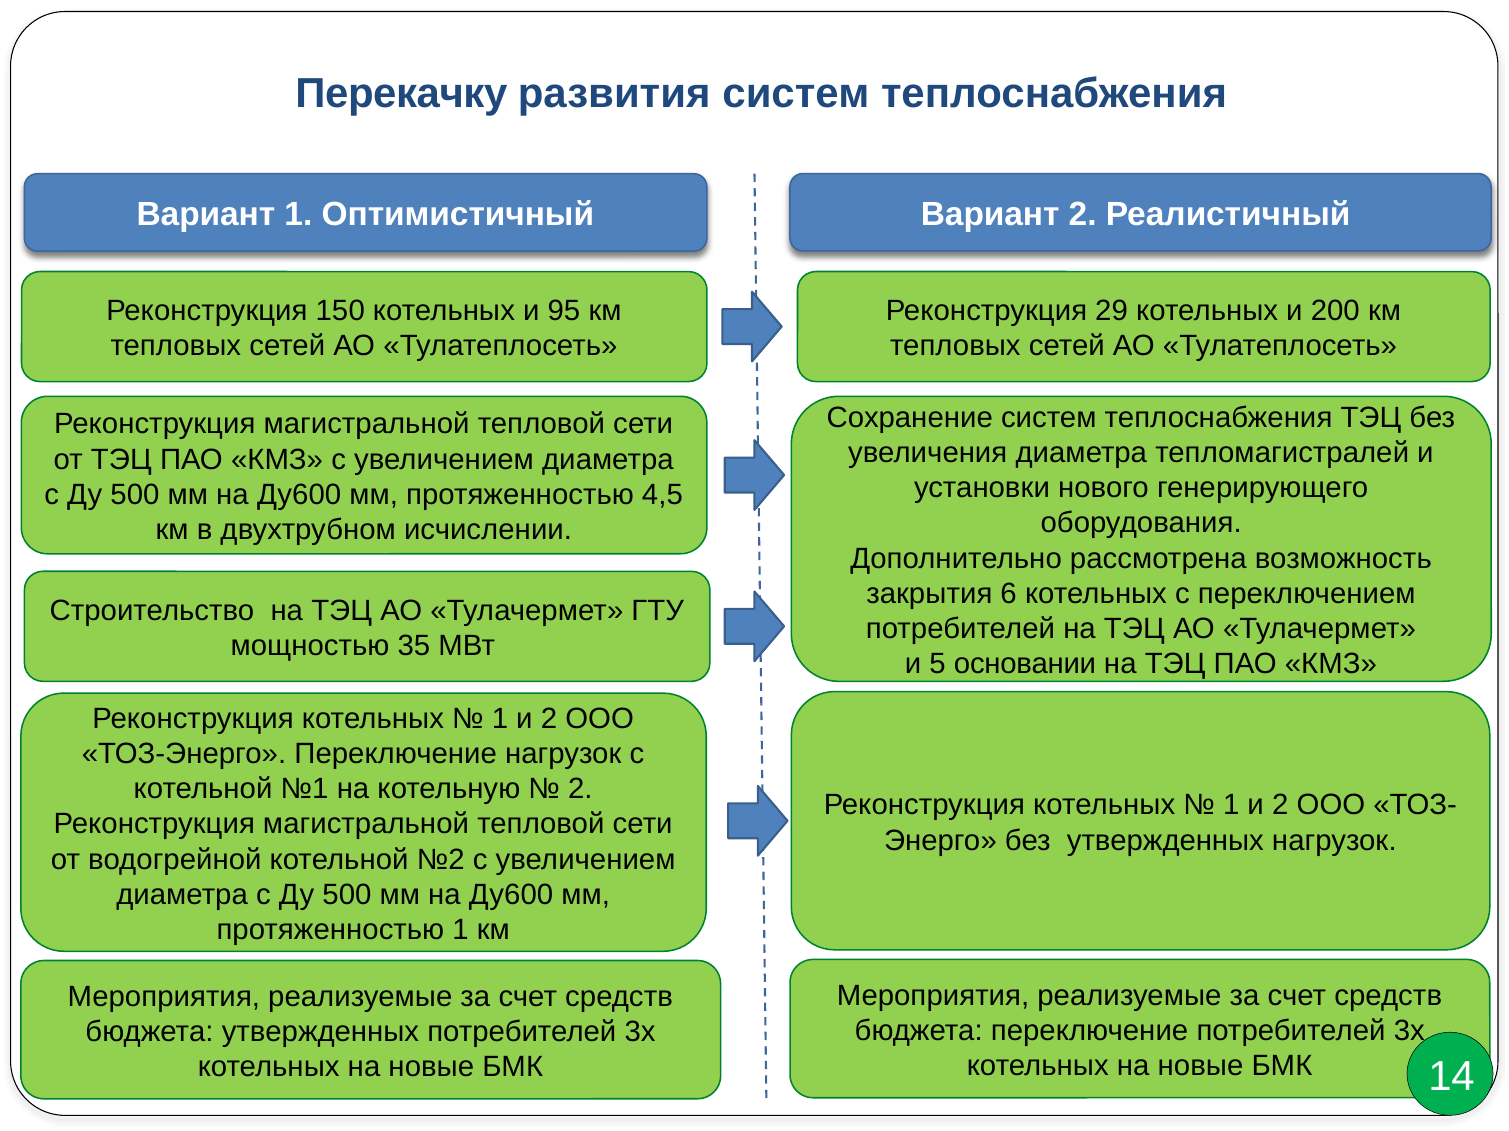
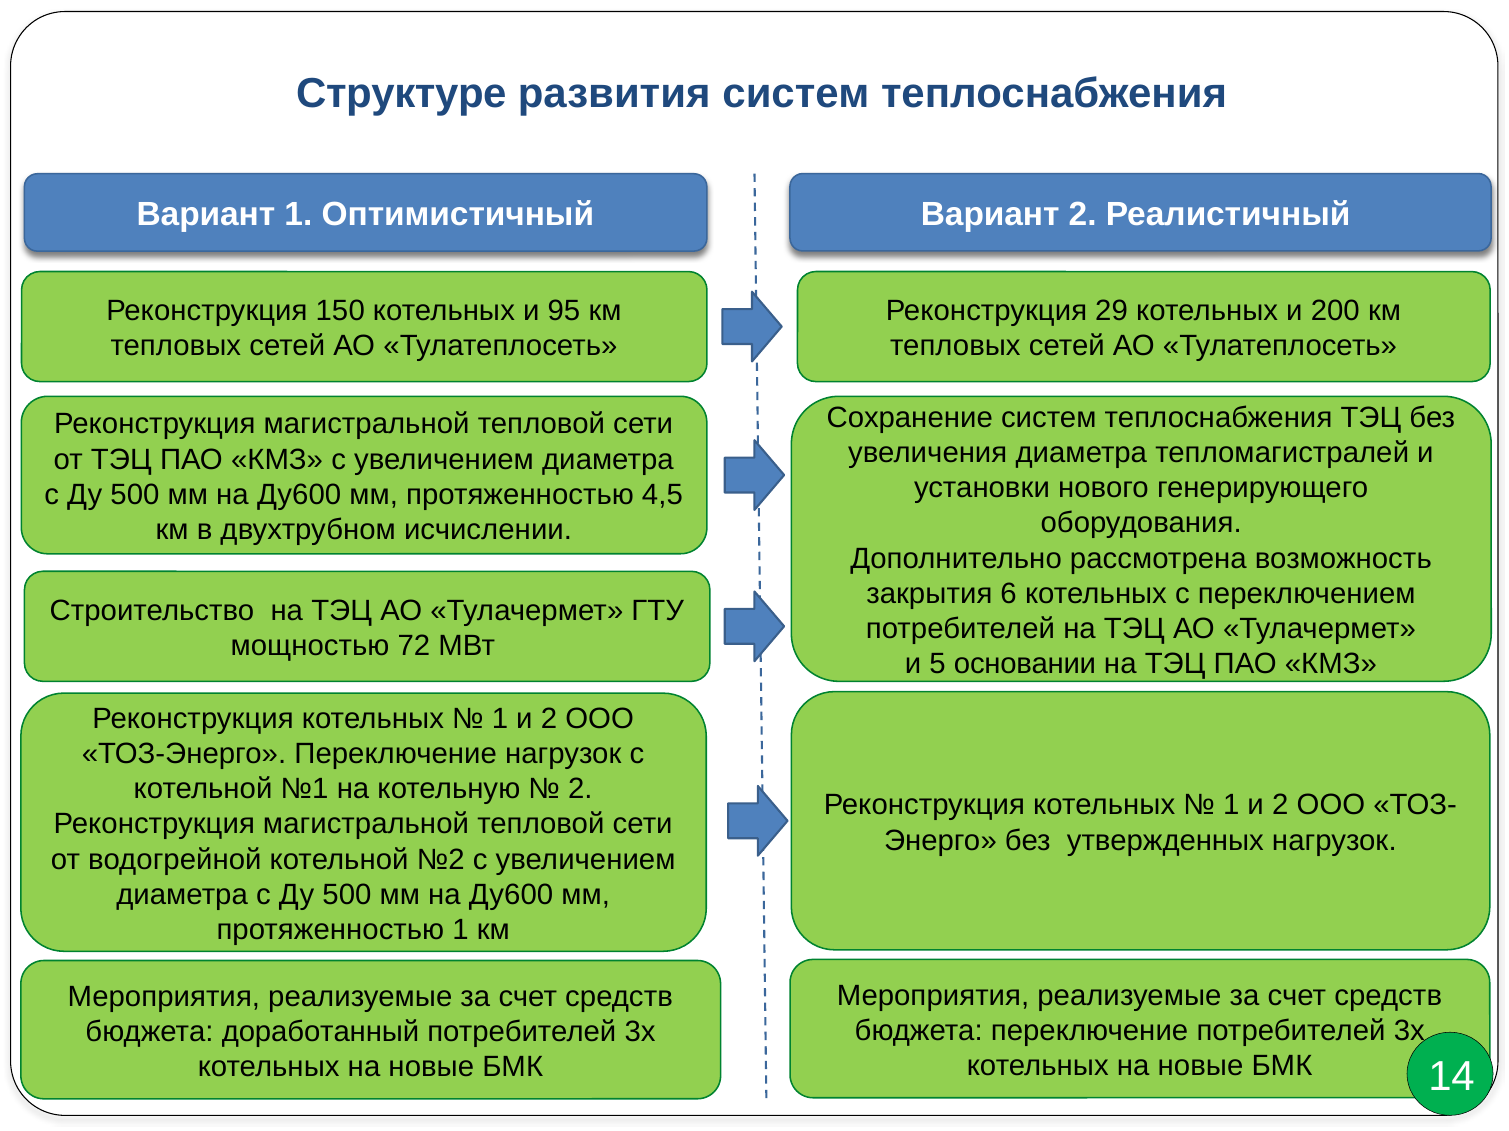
Перекачку: Перекачку -> Структуре (401, 94)
35: 35 -> 72 (414, 646)
бюджета утвержденных: утвержденных -> доработанный (320, 1032)
